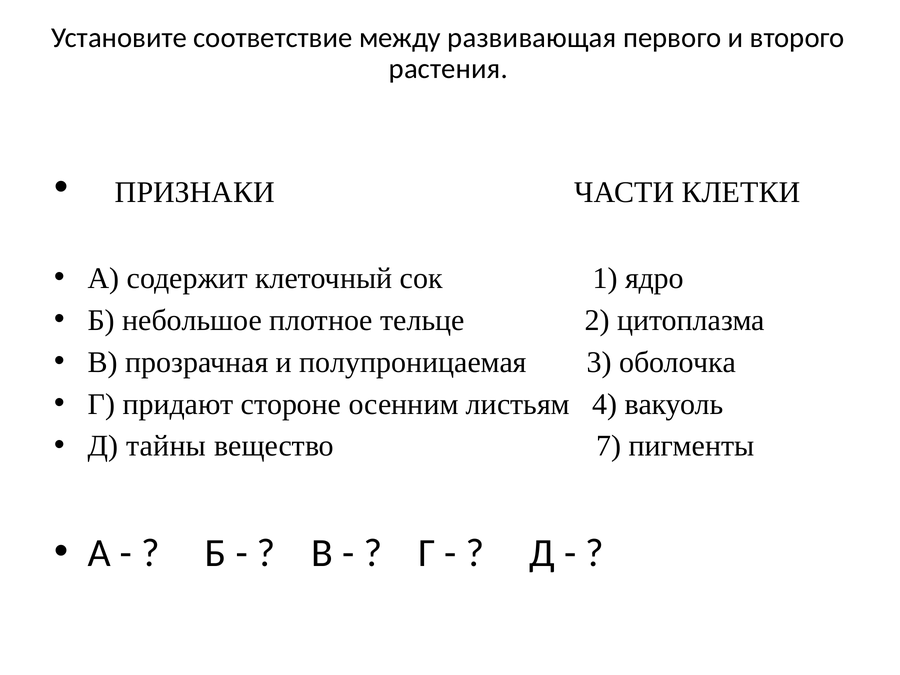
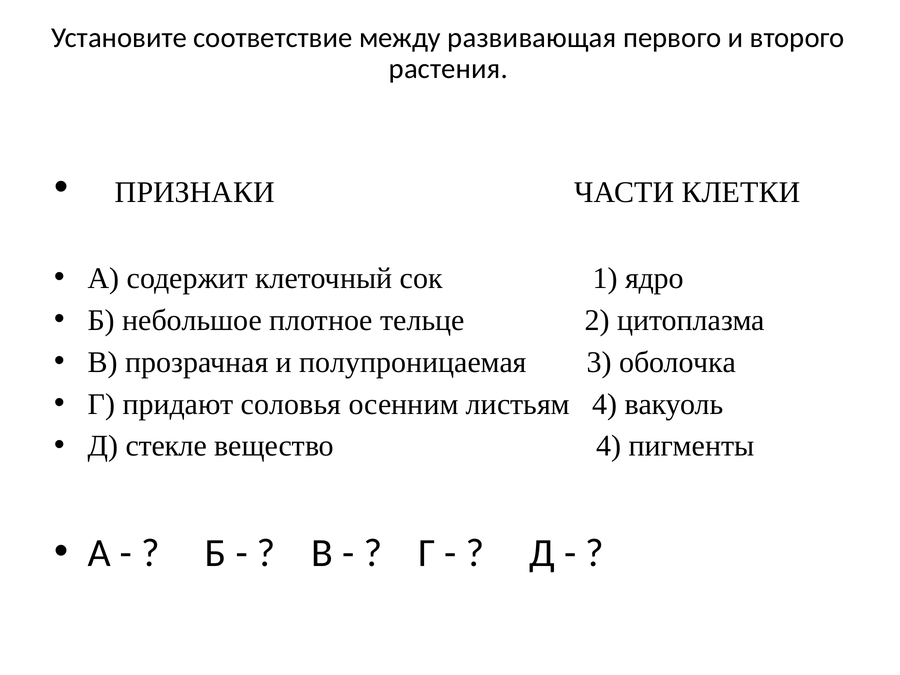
стороне: стороне -> соловья (291, 404)
тайны: тайны -> стекле (166, 446)
вещество 7: 7 -> 4 (609, 446)
